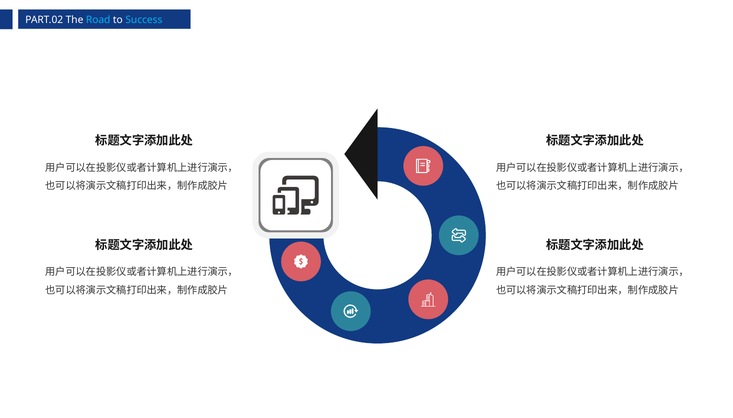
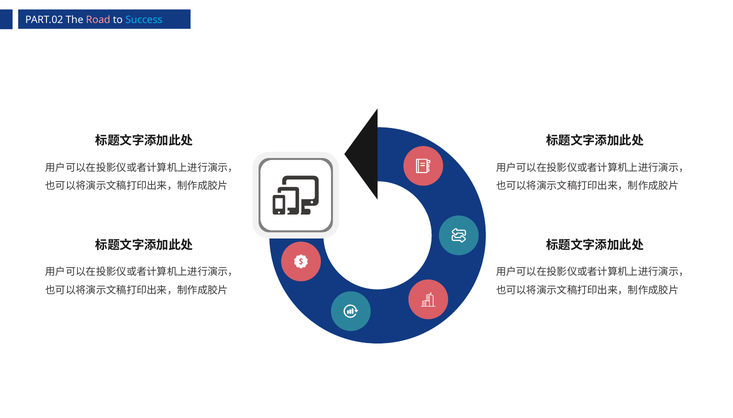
Road colour: light blue -> pink (98, 20)
